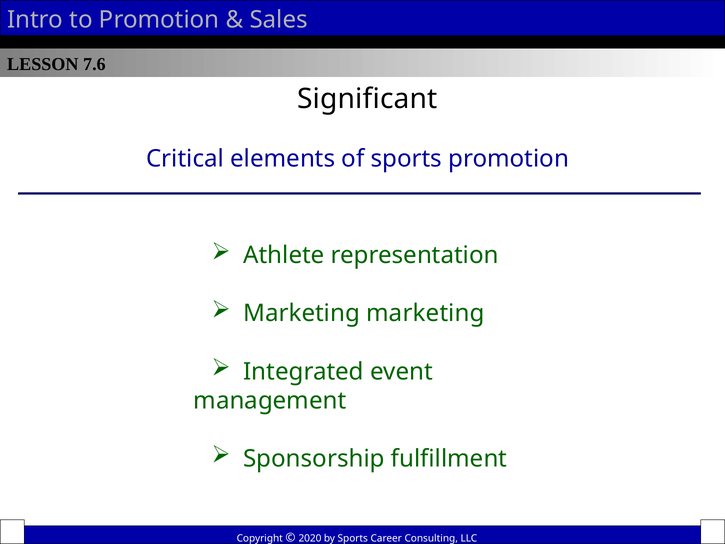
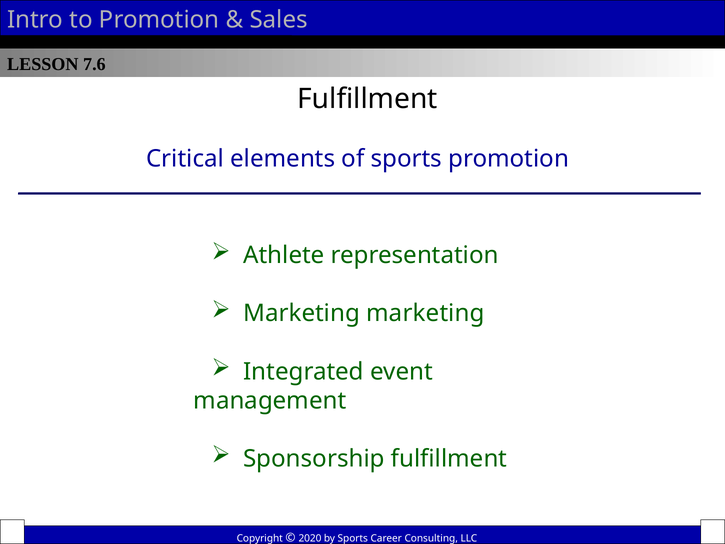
Significant: Significant -> Fulfillment (368, 99)
